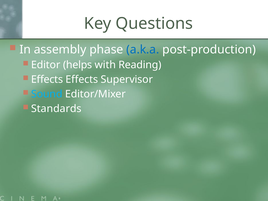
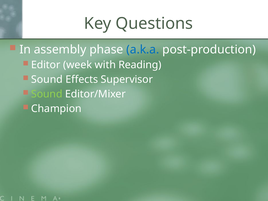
helps: helps -> week (78, 65)
Effects: Effects -> Sound (47, 80)
Sound colour: light blue -> light green (47, 94)
Standards: Standards -> Champion (56, 109)
